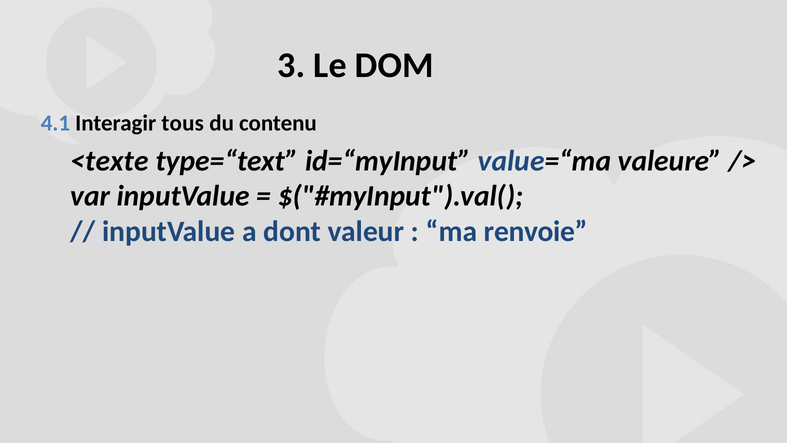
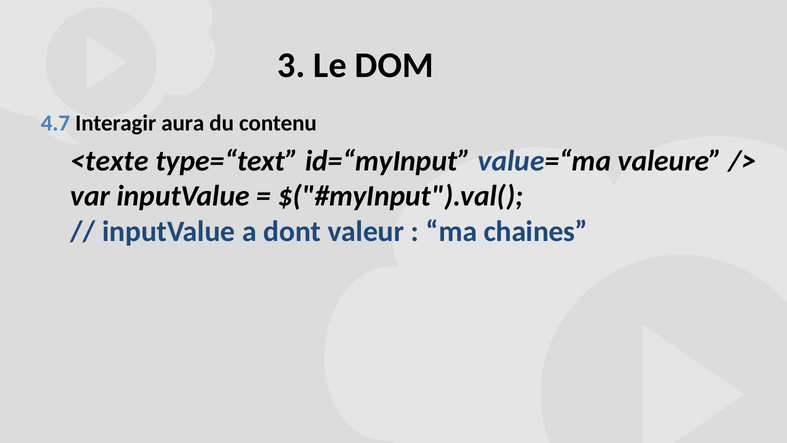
4.1: 4.1 -> 4.7 (55, 123)
tous: tous -> aura (183, 123)
renvoie: renvoie -> chaines (536, 232)
